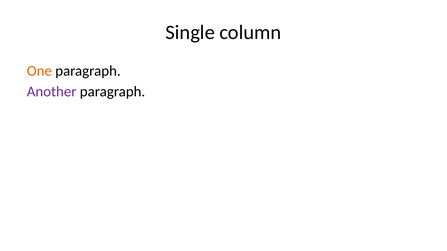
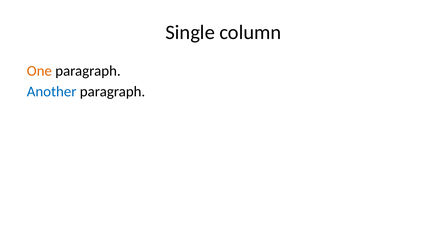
Another colour: purple -> blue (52, 92)
